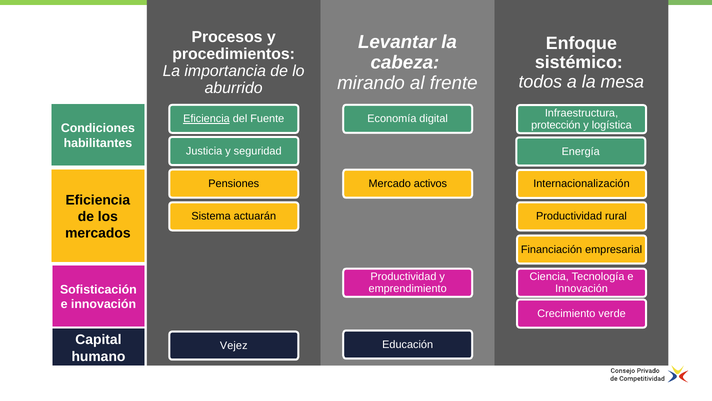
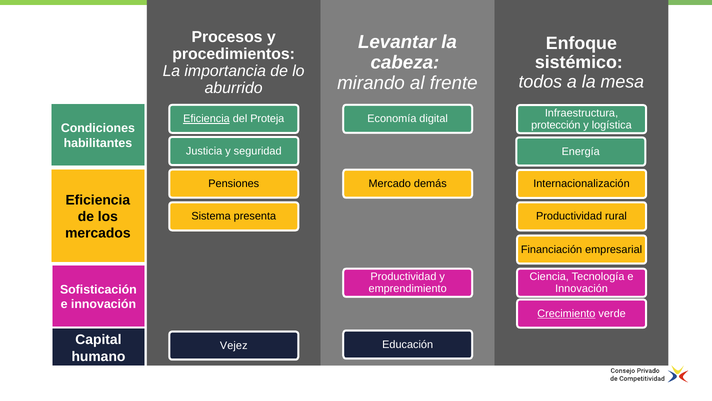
Fuente: Fuente -> Proteja (267, 119)
activos: activos -> demás (430, 183)
actuarán: actuarán -> presenta (255, 216)
Crecimiento underline: none -> present (566, 313)
